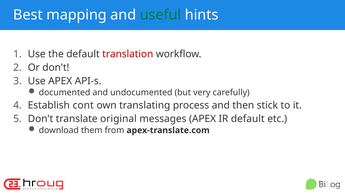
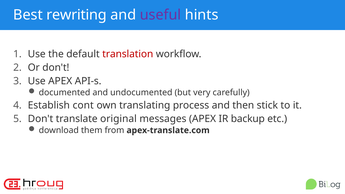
mapping: mapping -> rewriting (77, 15)
useful colour: green -> purple (160, 15)
IR default: default -> backup (248, 119)
